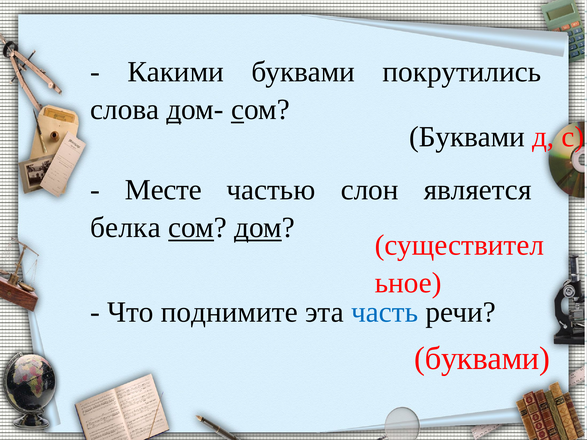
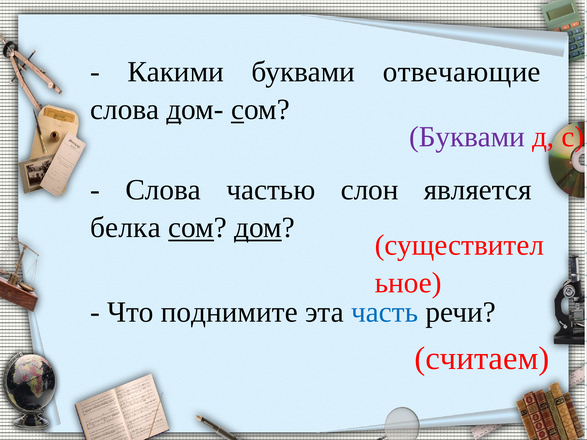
покрутились: покрутились -> отвечающие (462, 72)
Буквами colour: black -> purple (467, 137)
Месте: Месте -> Слова (163, 190)
буквами: буквами -> считаем (482, 358)
